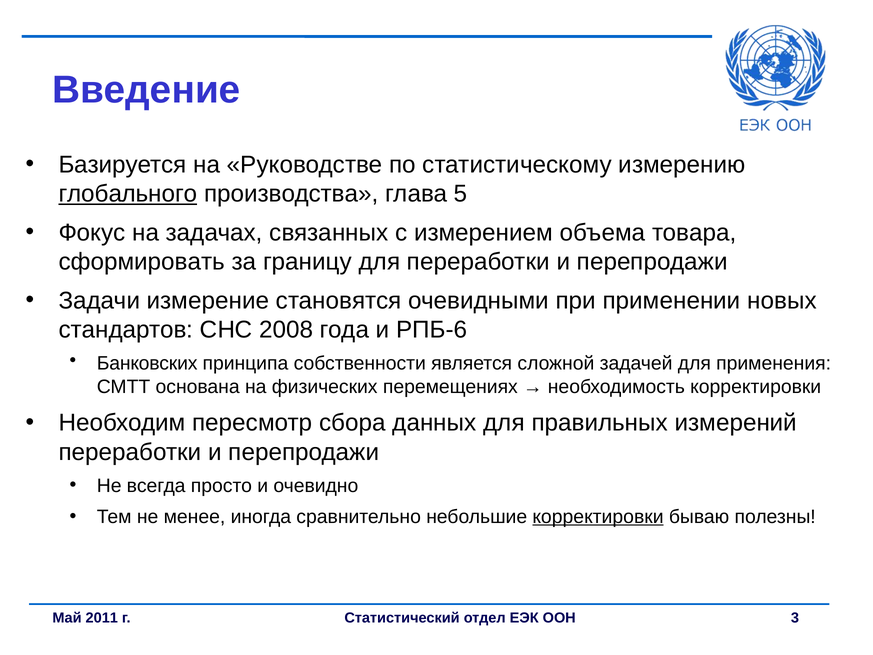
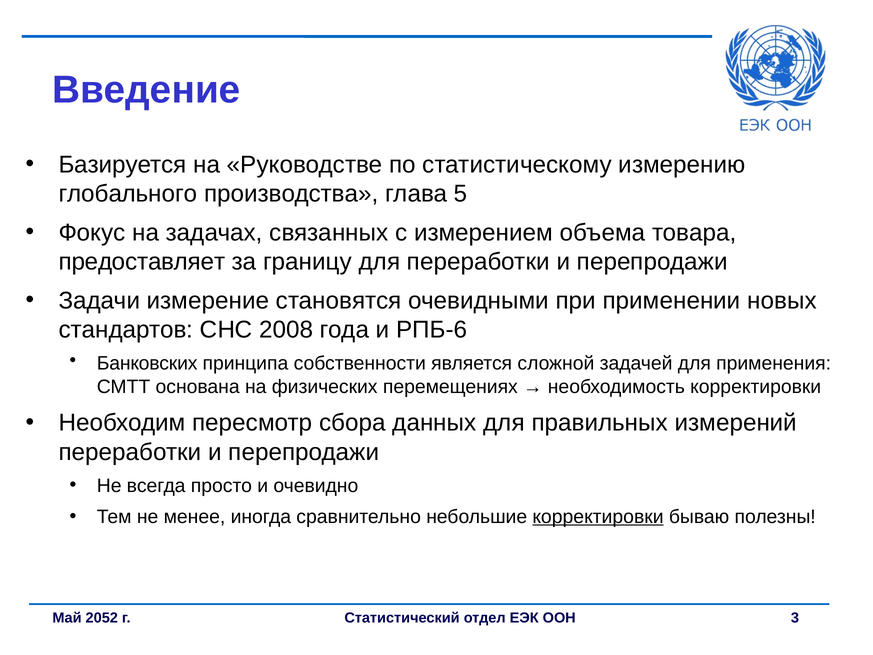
глобального underline: present -> none (128, 194)
сформировать: сформировать -> предоставляет (142, 262)
2011: 2011 -> 2052 (102, 618)
